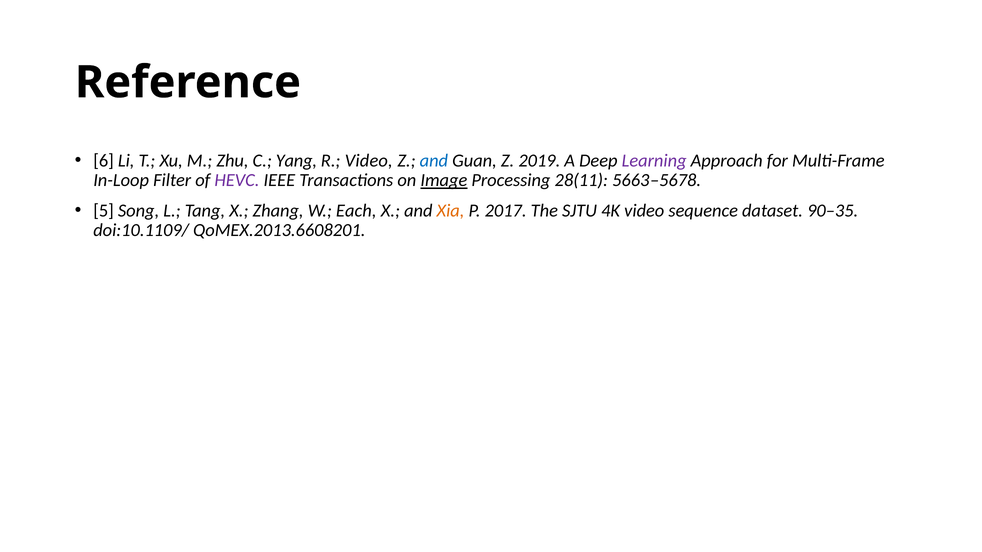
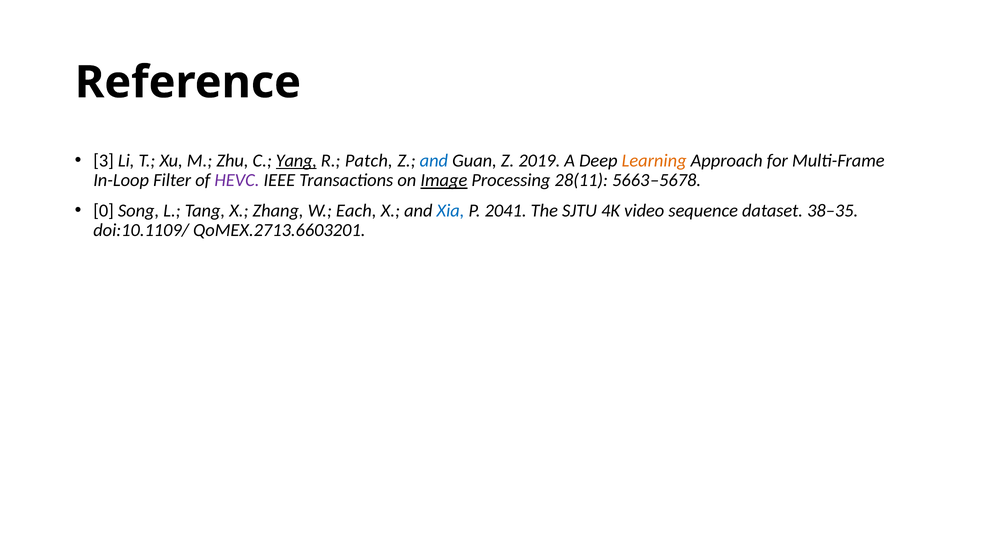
6: 6 -> 3 (104, 161)
Yang underline: none -> present (296, 161)
R Video: Video -> Patch (369, 161)
Learning colour: purple -> orange (654, 161)
5: 5 -> 0 (104, 211)
Xia colour: orange -> blue (451, 211)
2017: 2017 -> 2041 (506, 211)
90–35: 90–35 -> 38–35 (833, 211)
QoMEX.2013.6608201: QoMEX.2013.6608201 -> QoMEX.2713.6603201 (279, 230)
